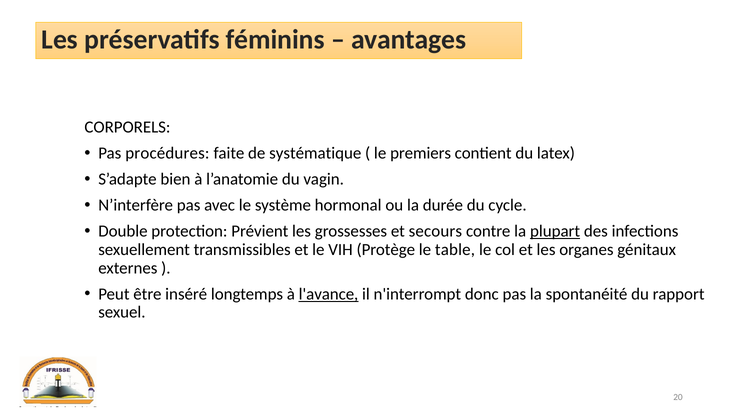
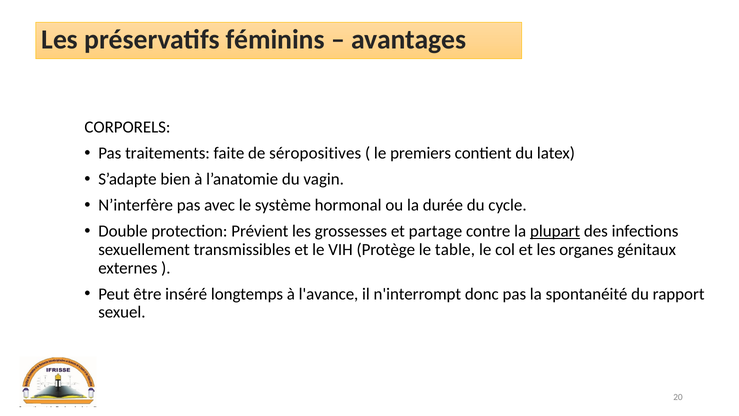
procédures: procédures -> traitements (167, 153)
systématique: systématique -> séropositives (315, 153)
secours: secours -> partage (435, 231)
l'avance underline: present -> none (329, 294)
